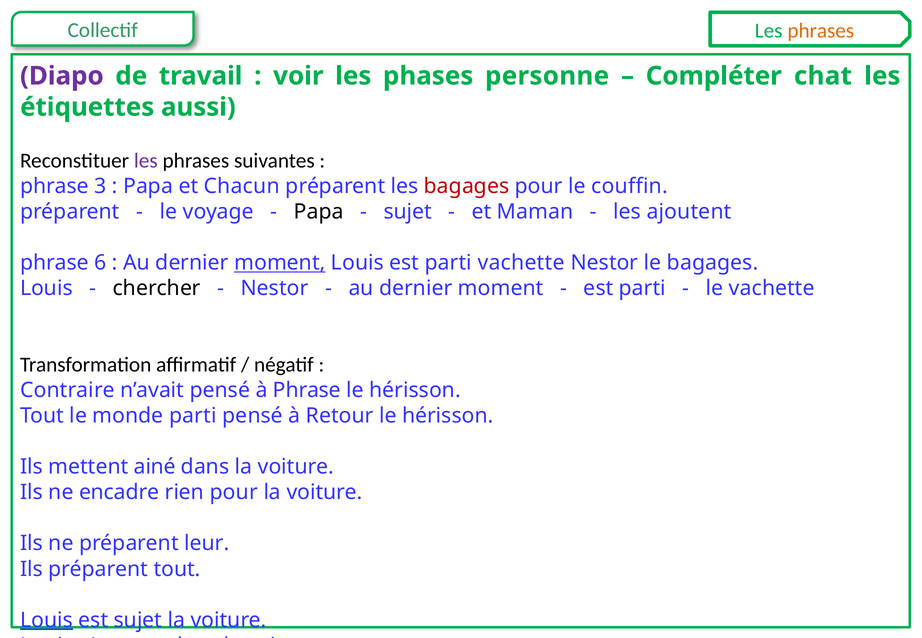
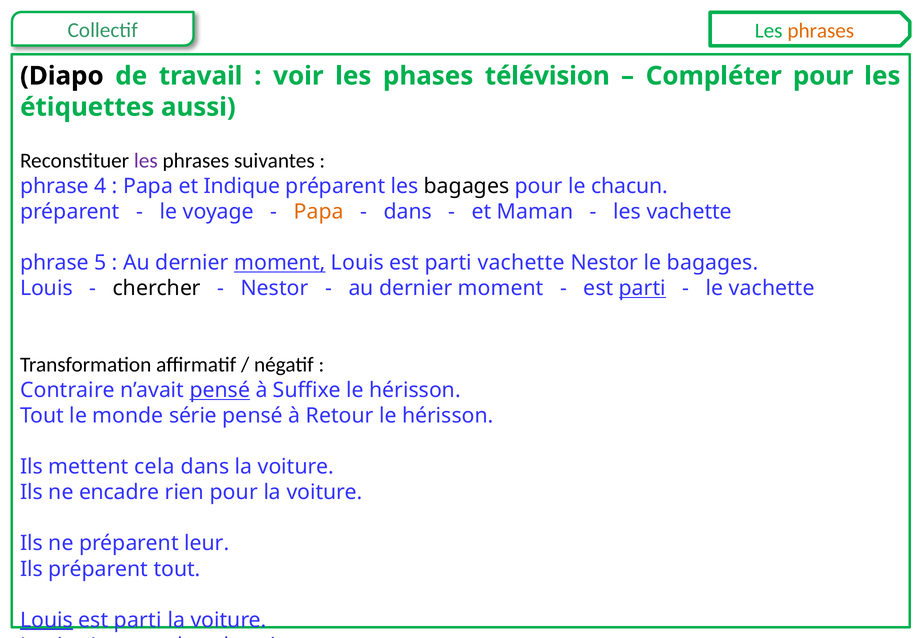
Diapo colour: purple -> black (62, 76)
personne: personne -> télévision (547, 76)
Compléter chat: chat -> pour (823, 76)
3: 3 -> 4 (100, 186)
Chacun: Chacun -> Indique (242, 186)
bagages colour: red -> black (467, 186)
couffin: couffin -> chacun (630, 186)
Papa colour: black -> orange (319, 212)
sujet: sujet -> dans (408, 212)
les ajoutent: ajoutent -> vachette (689, 212)
6: 6 -> 5 (100, 263)
parti underline: none -> present (642, 289)
pensé underline: none -> present (220, 391)
à Phrase: Phrase -> Suffixe (307, 391)
monde parti: parti -> série (193, 416)
ainé: ainé -> cela (155, 467)
sujet: sujet -> parti (138, 621)
